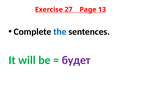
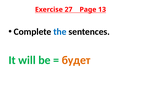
будет colour: purple -> orange (76, 60)
